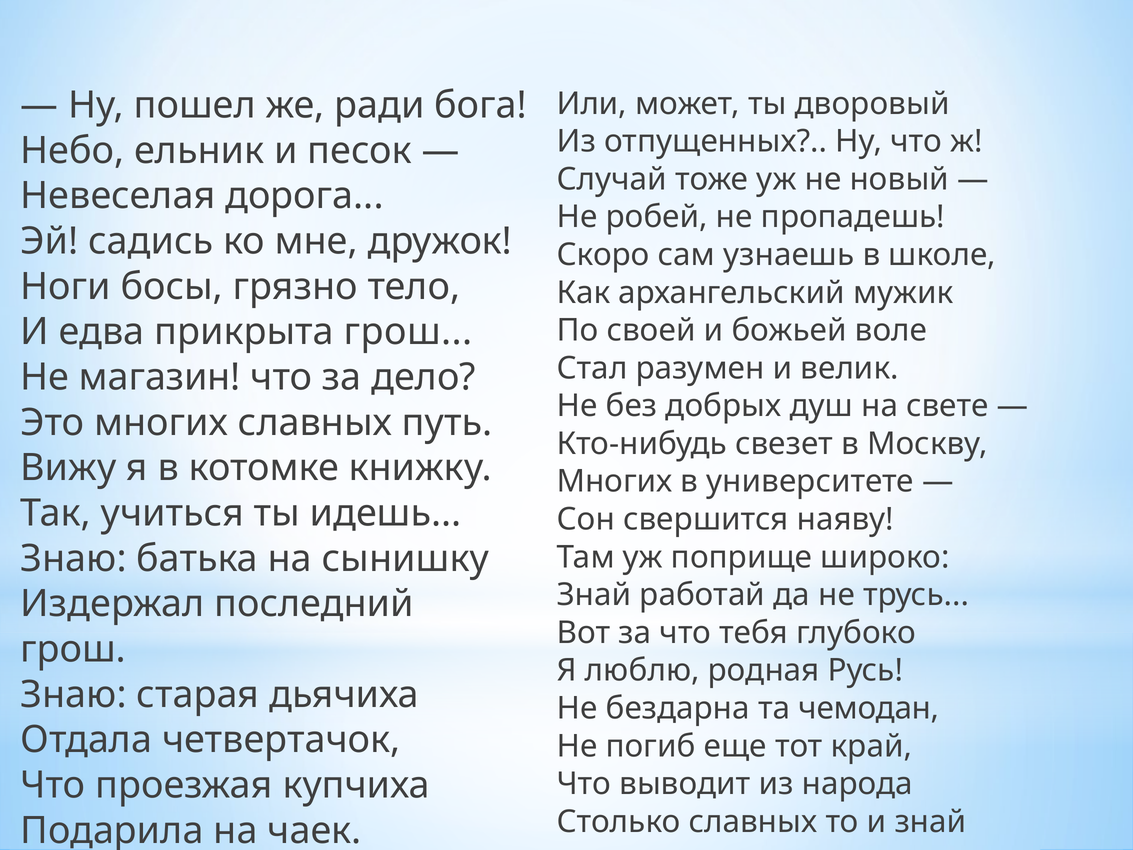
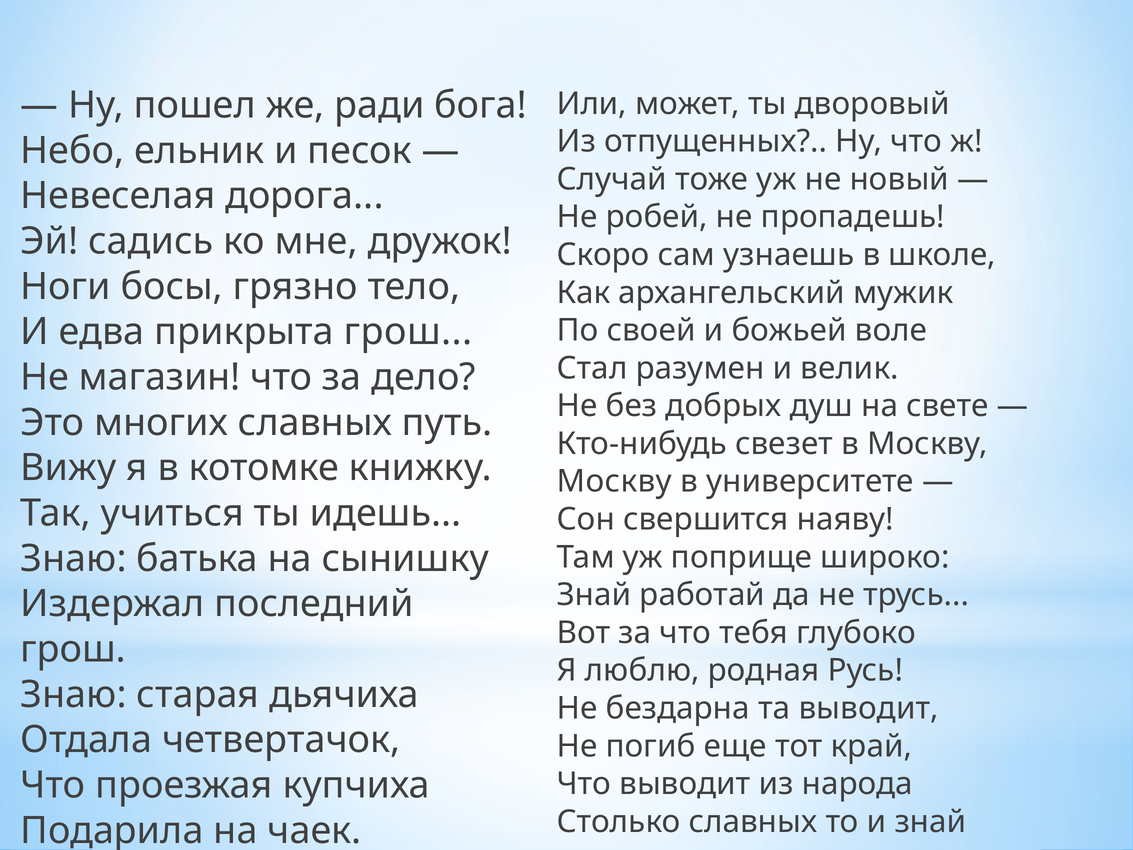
Многих: Многих -> Москву (614, 481)
та чемодан: чемодан -> выводит (869, 708)
